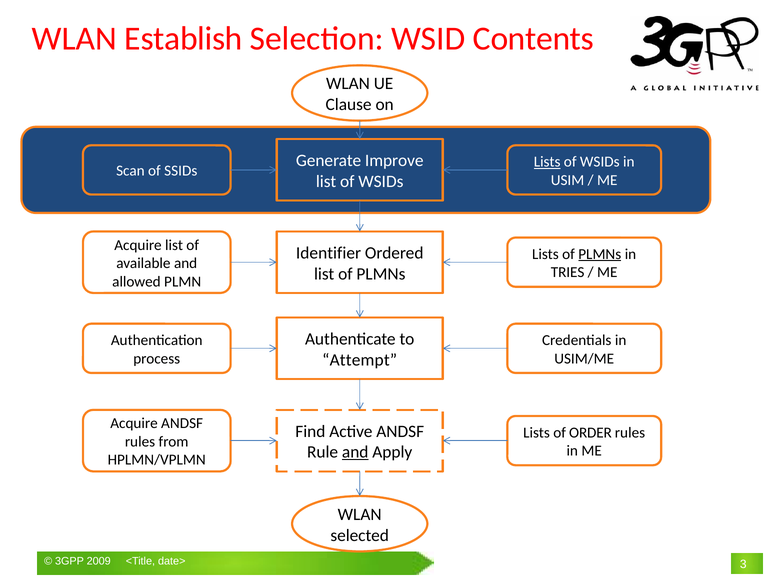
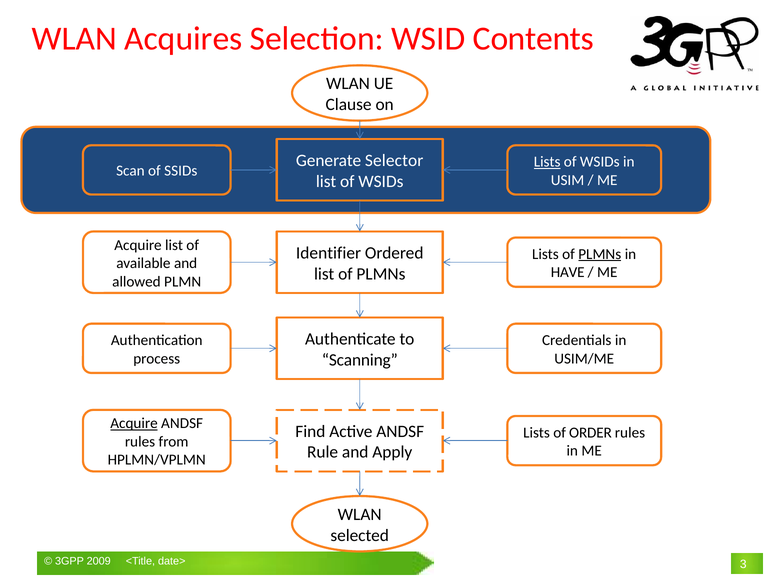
Establish: Establish -> Acquires (183, 39)
Improve: Improve -> Selector (394, 161)
TRIES: TRIES -> HAVE (568, 272)
Attempt: Attempt -> Scanning (360, 360)
Acquire underline: none -> present (134, 423)
and underline: present -> none (355, 452)
